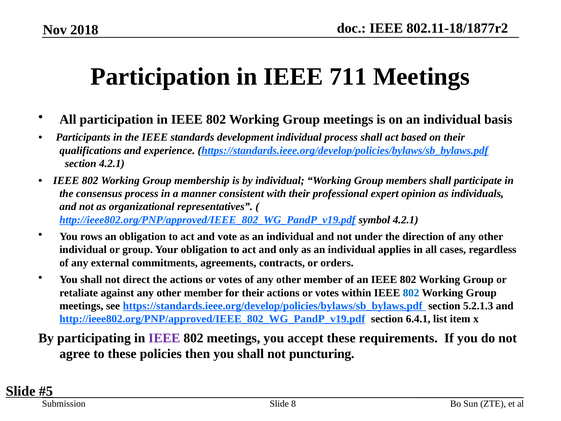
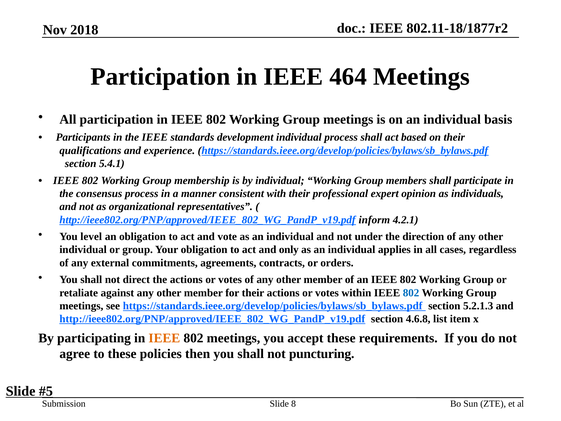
711: 711 -> 464 (348, 77)
section 4.2.1: 4.2.1 -> 5.4.1 (112, 163)
symbol: symbol -> inform (374, 220)
rows: rows -> level (91, 236)
6.4.1: 6.4.1 -> 4.6.8 (418, 319)
IEEE colour: purple -> orange (164, 338)
